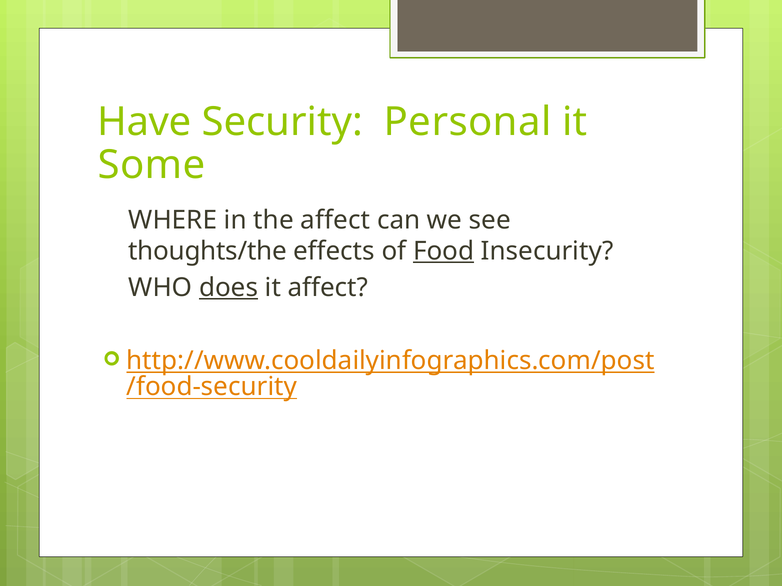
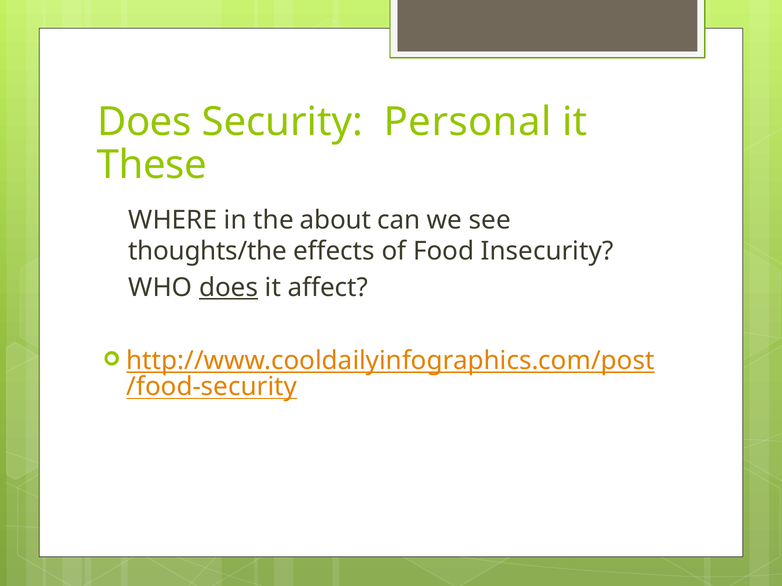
Have: Have -> Does (144, 122)
Some: Some -> These (152, 165)
the affect: affect -> about (335, 220)
Food underline: present -> none (444, 251)
